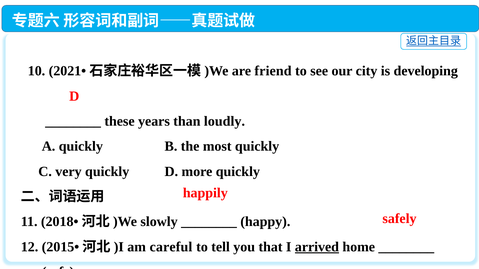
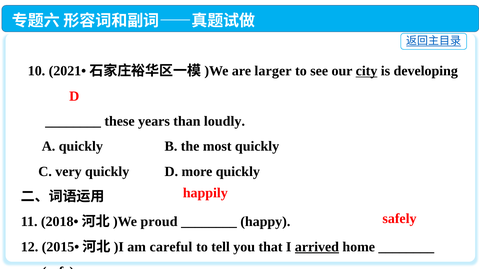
friend: friend -> larger (273, 71)
city underline: none -> present (367, 71)
slowly: slowly -> proud (159, 222)
